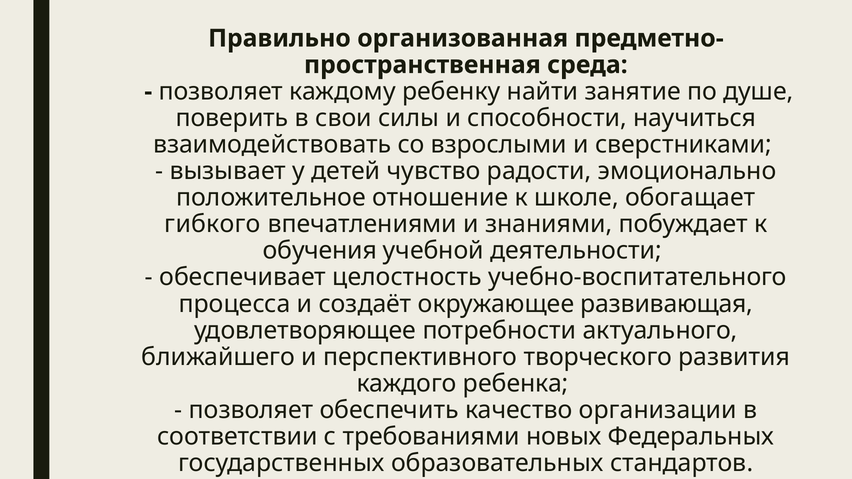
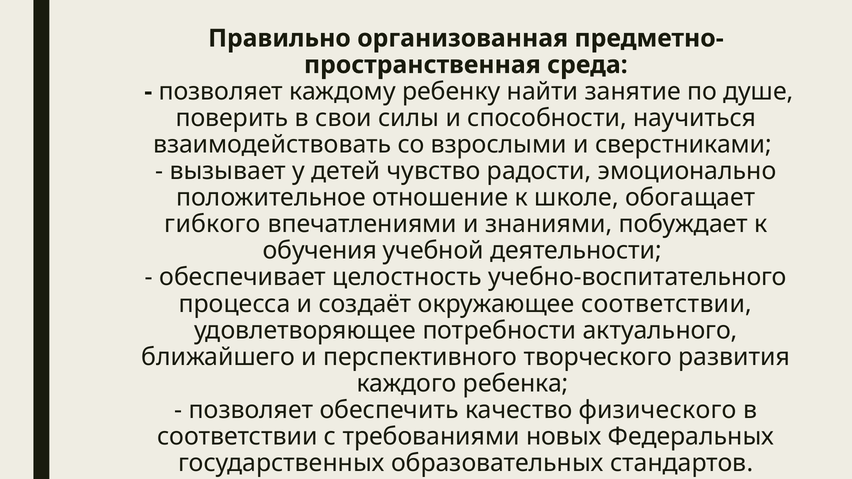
окружающее развивающая: развивающая -> соответствии (667, 304)
организации: организации -> физического (658, 410)
